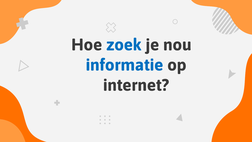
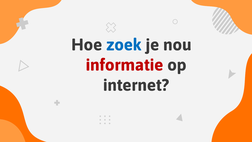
informatie colour: blue -> red (124, 65)
